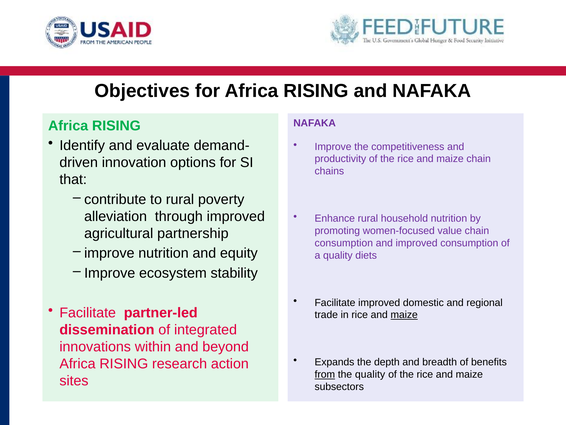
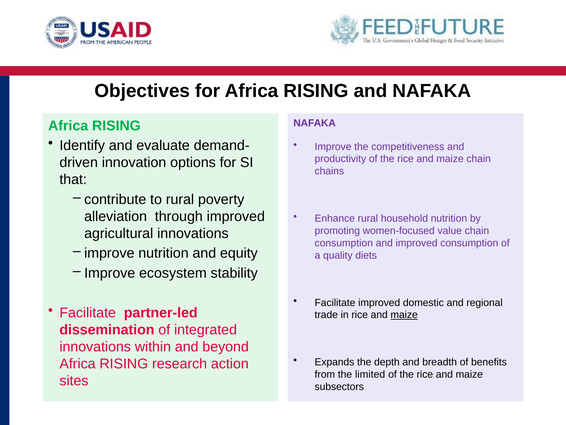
agricultural partnership: partnership -> innovations (193, 233)
from underline: present -> none (325, 374)
the quality: quality -> limited (370, 374)
